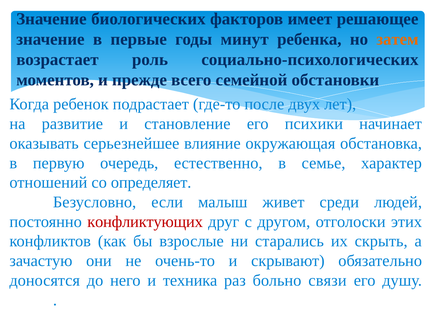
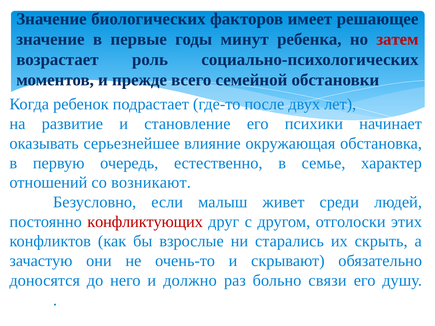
затем colour: orange -> red (397, 39)
определяет: определяет -> возникают (151, 183)
техника: техника -> должно (190, 281)
